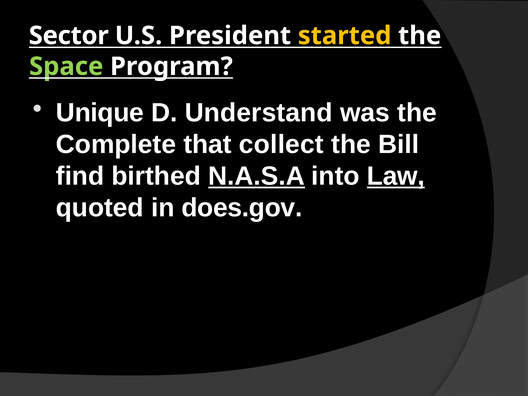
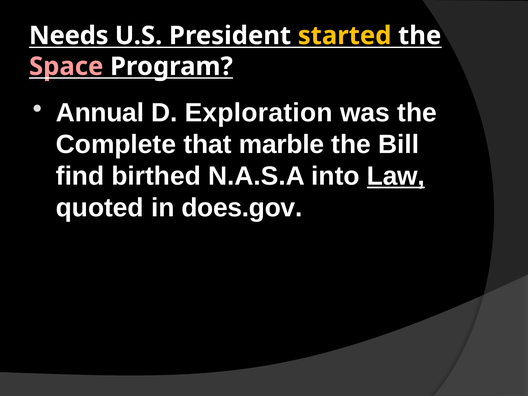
Sector: Sector -> Needs (69, 36)
Space colour: light green -> pink (66, 66)
Unique: Unique -> Annual (100, 113)
Understand: Understand -> Exploration (259, 113)
collect: collect -> marble (282, 144)
N.A.S.A underline: present -> none (257, 176)
